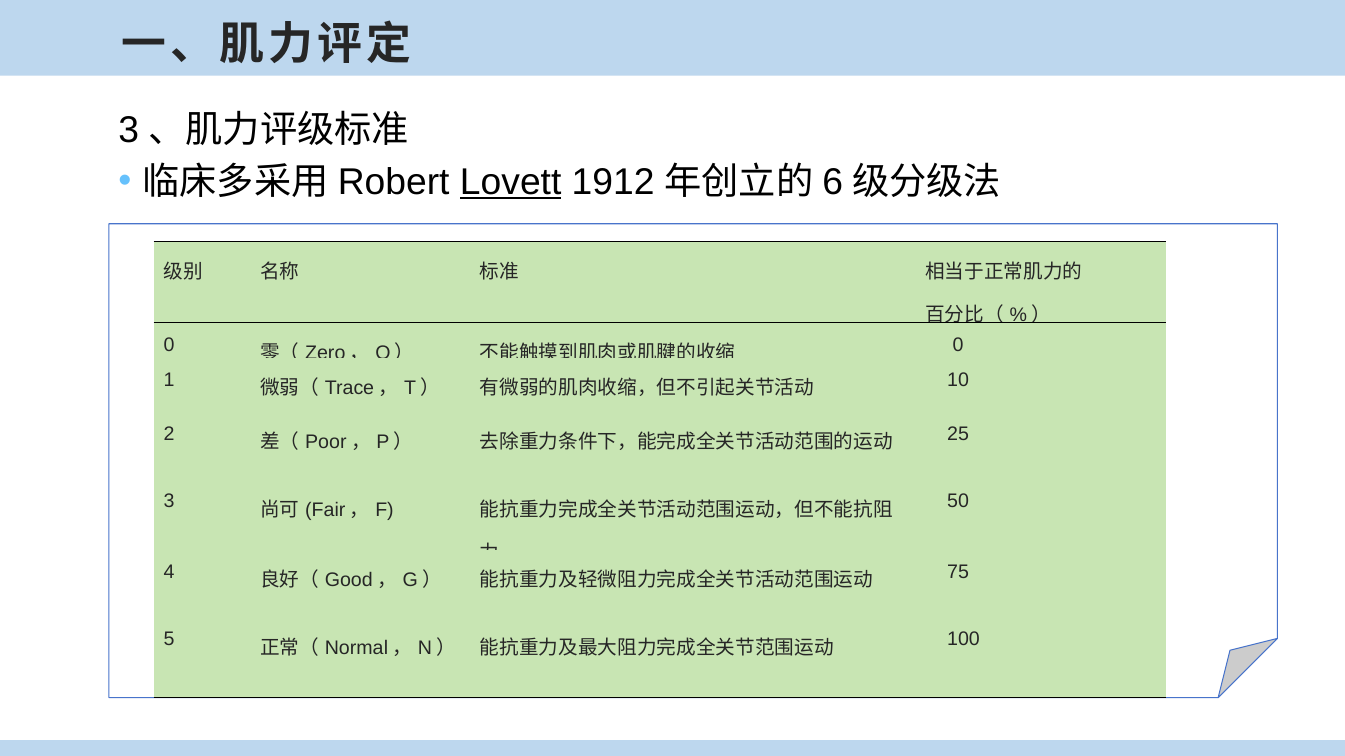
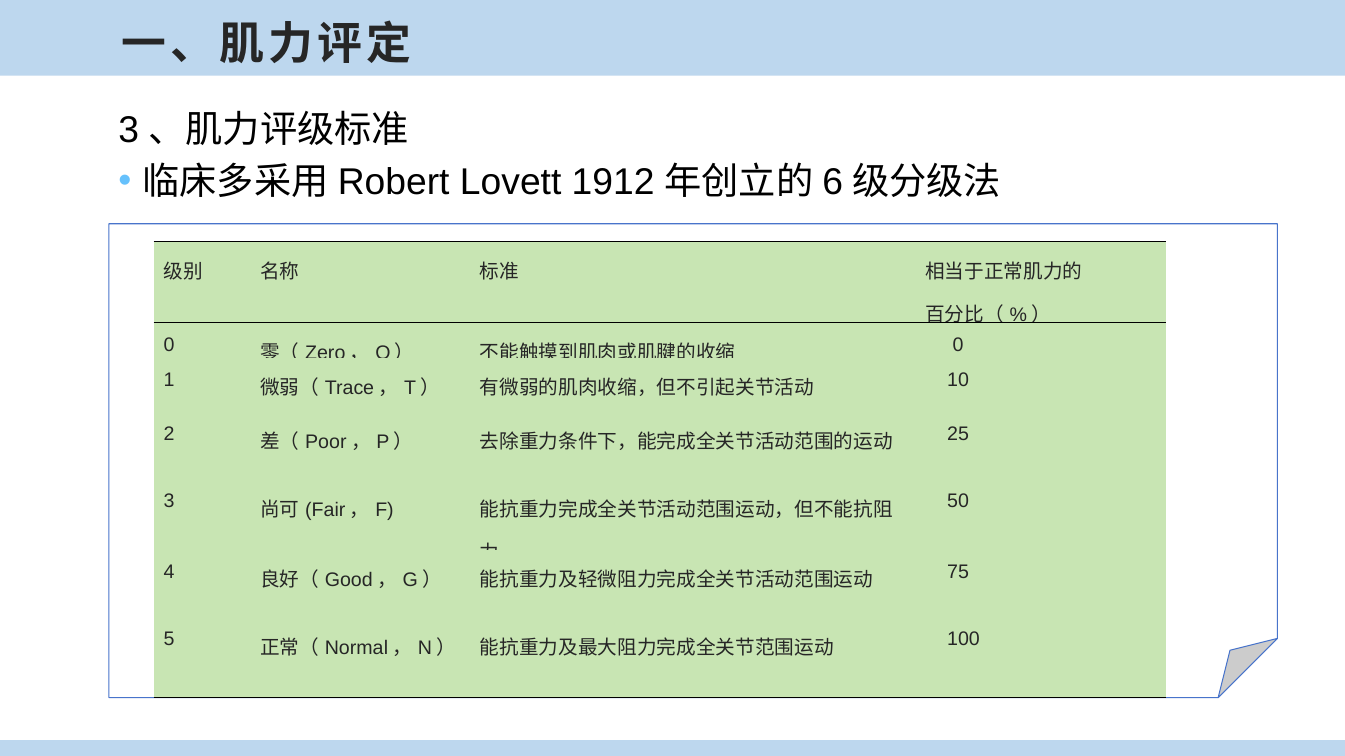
Lovett underline: present -> none (511, 182)
